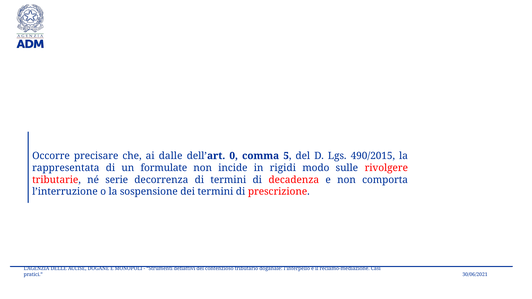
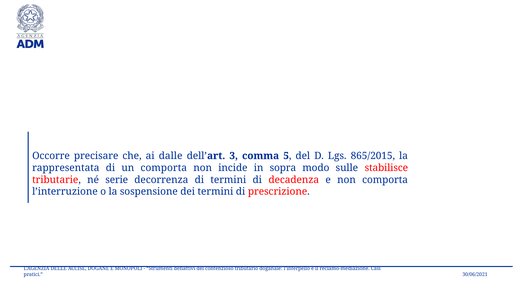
0: 0 -> 3 (234, 156)
490/2015: 490/2015 -> 865/2015 (373, 156)
un formulate: formulate -> comporta (164, 168)
rigidi: rigidi -> sopra (283, 168)
rivolgere: rivolgere -> stabilisce (386, 168)
